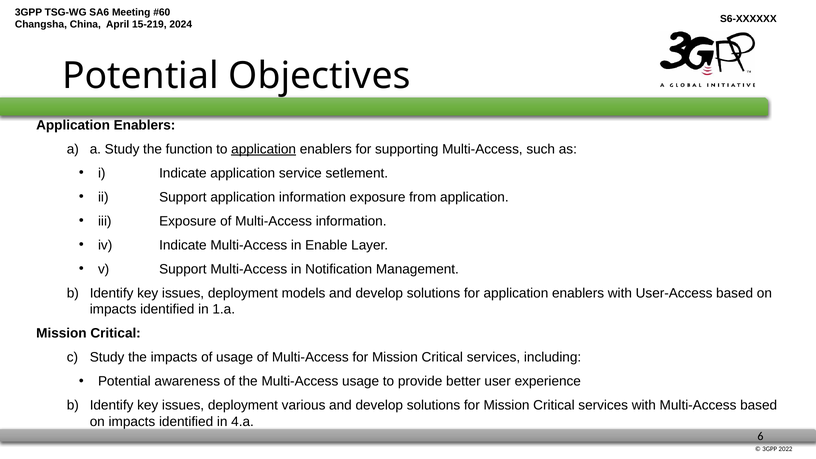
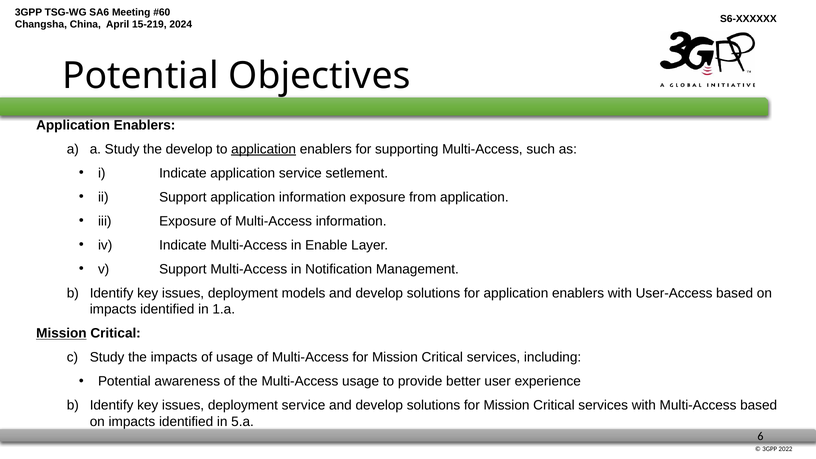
the function: function -> develop (189, 149)
Mission underline: none -> present (61, 333)
deployment various: various -> service (304, 405)
4.a: 4.a -> 5.a (243, 422)
